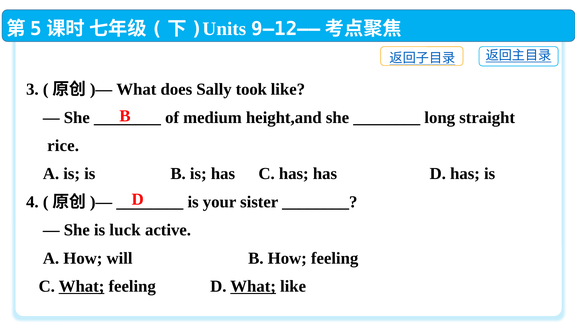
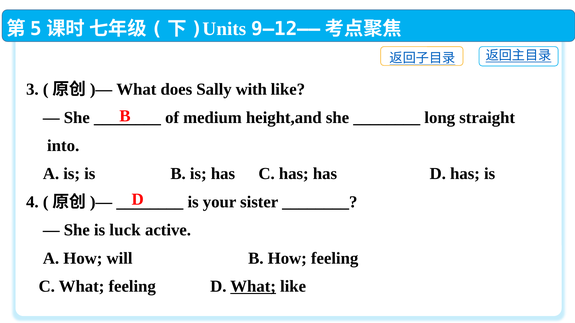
took: took -> with (251, 89)
rice: rice -> into (63, 146)
What underline: present -> none (82, 287)
